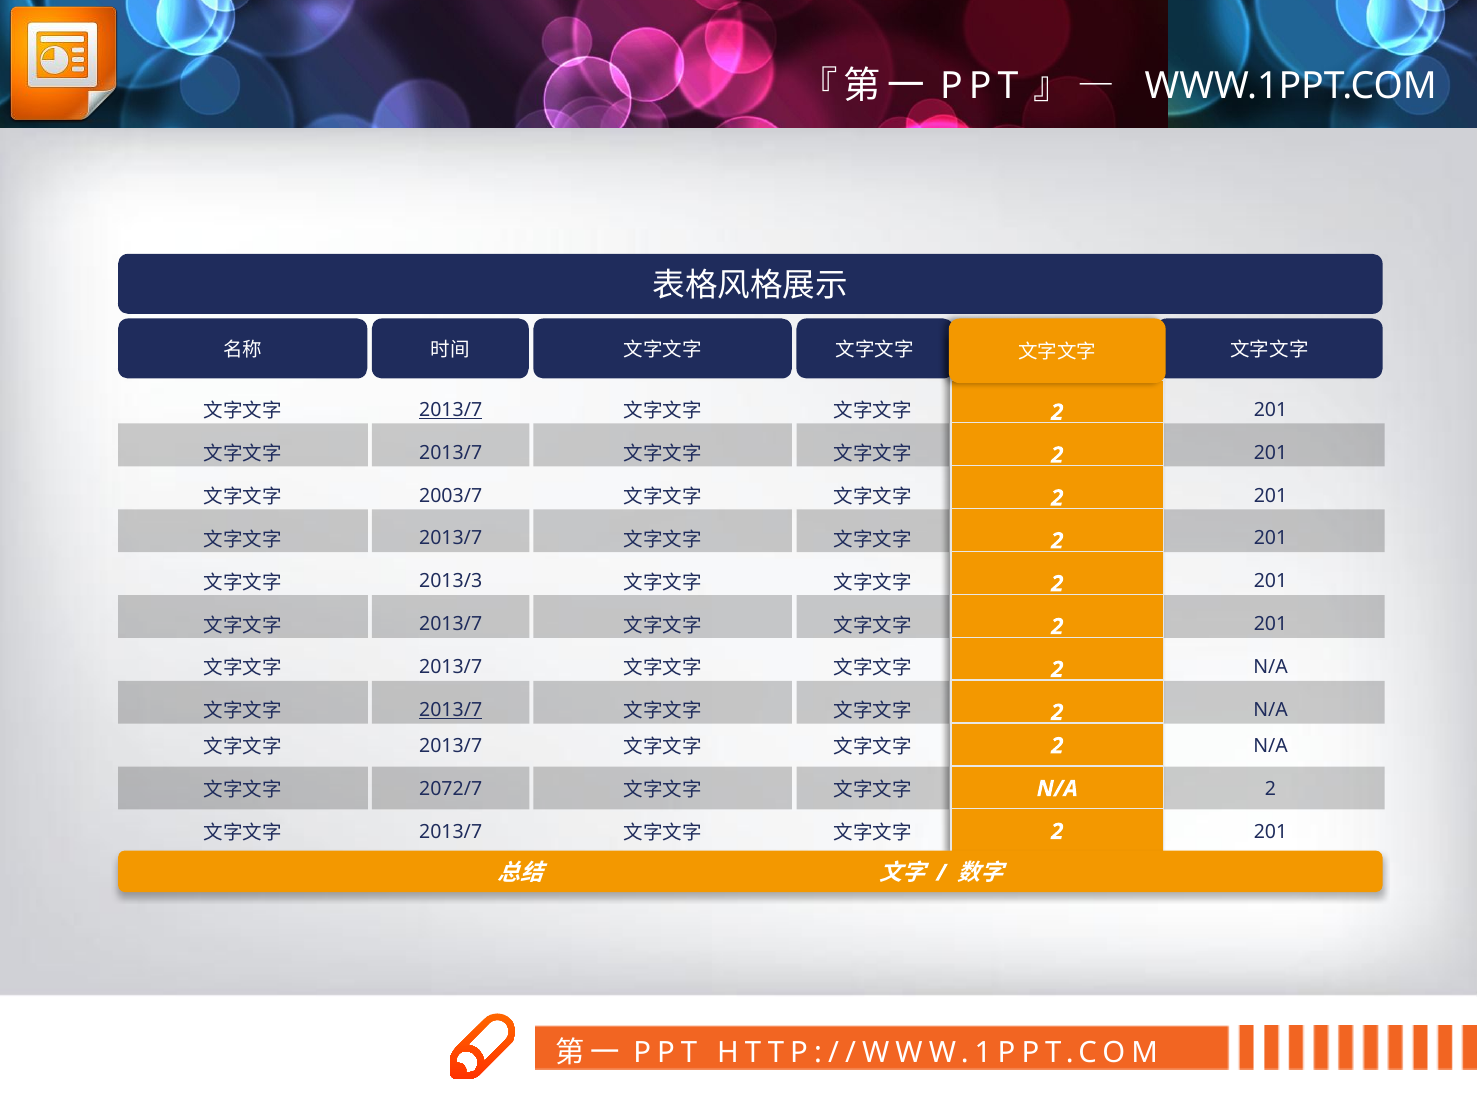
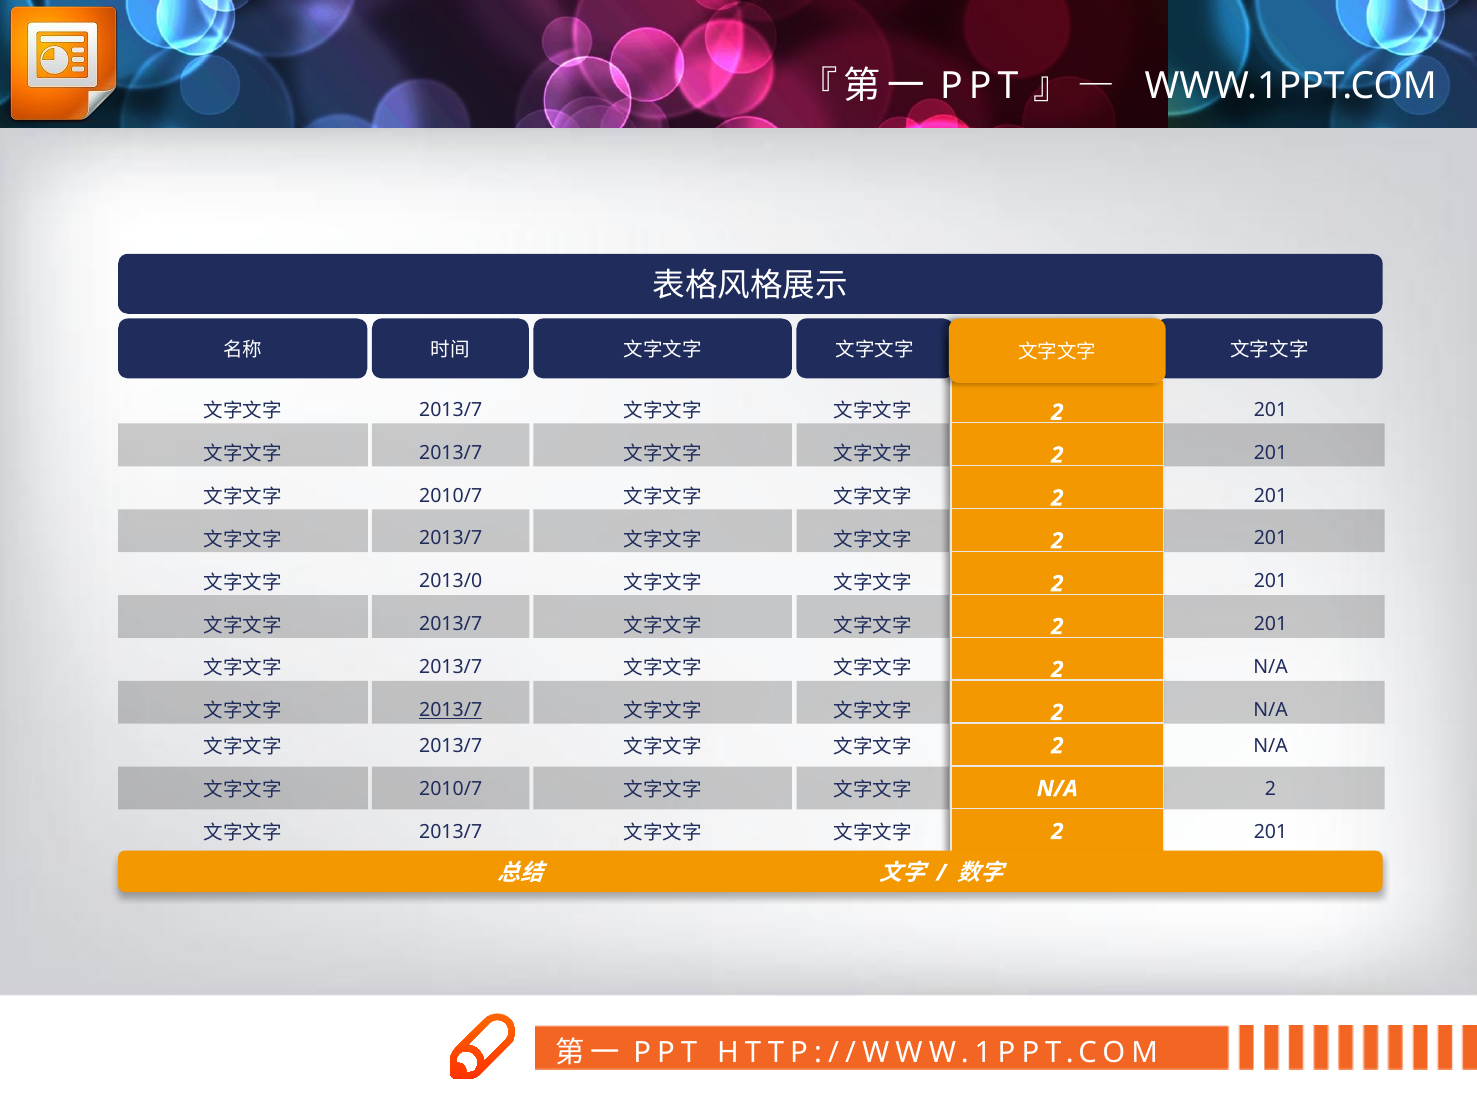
2013/7 underline: present -> none (451, 410)
2003/7: 2003/7 -> 2010/7 (451, 495)
2013/3: 2013/3 -> 2013/0 (451, 581)
2072/7: 2072/7 -> 2010/7 (451, 789)
